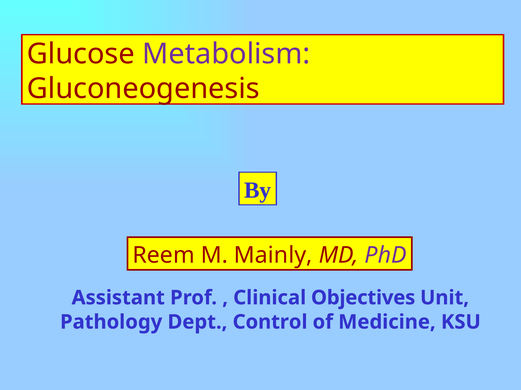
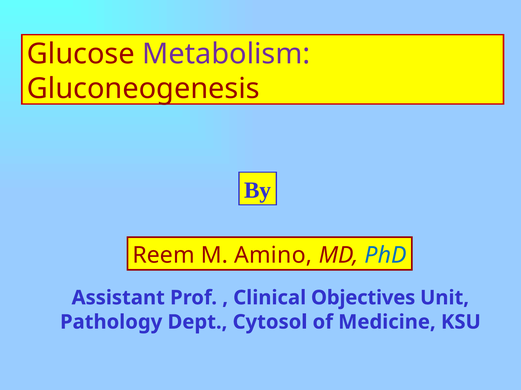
Mainly: Mainly -> Amino (273, 256)
PhD colour: purple -> blue (386, 256)
Control: Control -> Cytosol (270, 323)
